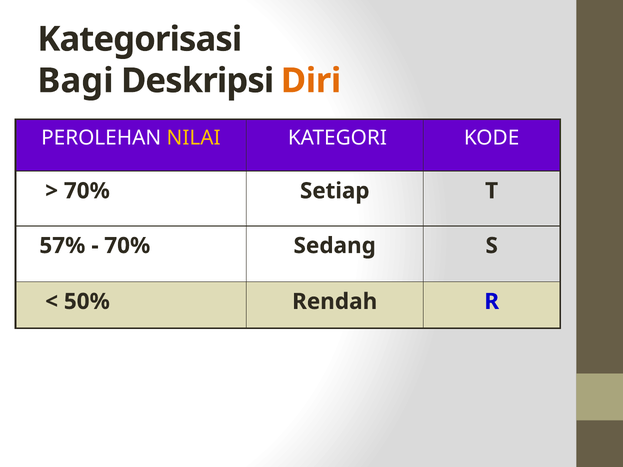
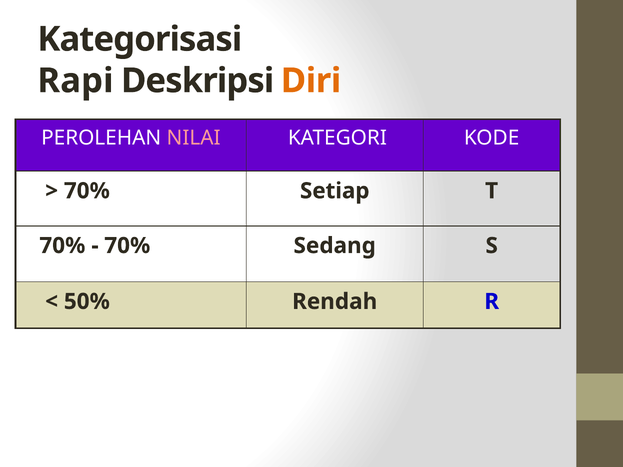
Bagi: Bagi -> Rapi (75, 81)
NILAI colour: yellow -> pink (194, 138)
57%: 57% -> 70% (62, 246)
